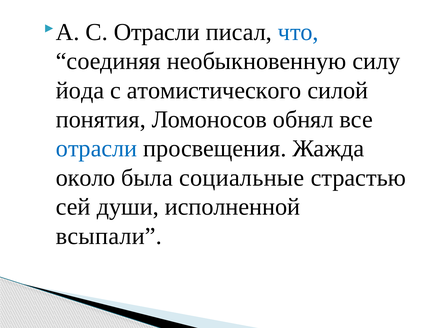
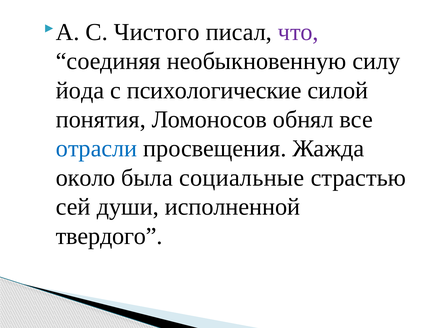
С Отрасли: Отрасли -> Чистого (157, 32)
что colour: blue -> purple (298, 32)
атомистического: атомистического -> психологические (214, 90)
всыпали: всыпали -> твердого (109, 236)
